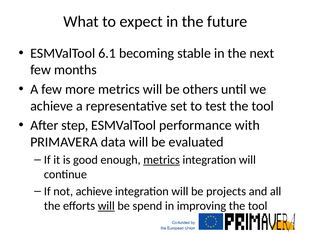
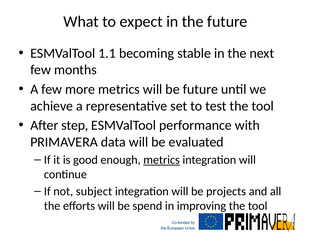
6.1: 6.1 -> 1.1 (107, 53)
be others: others -> future (200, 89)
not achieve: achieve -> subject (94, 191)
will underline: present -> none (106, 205)
